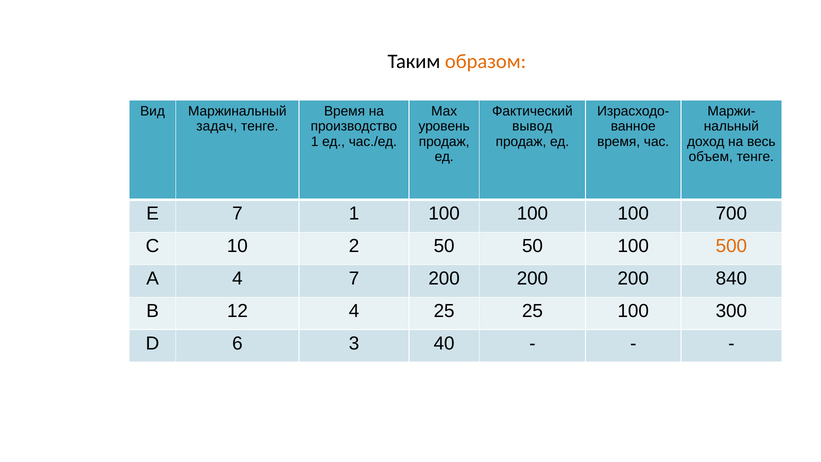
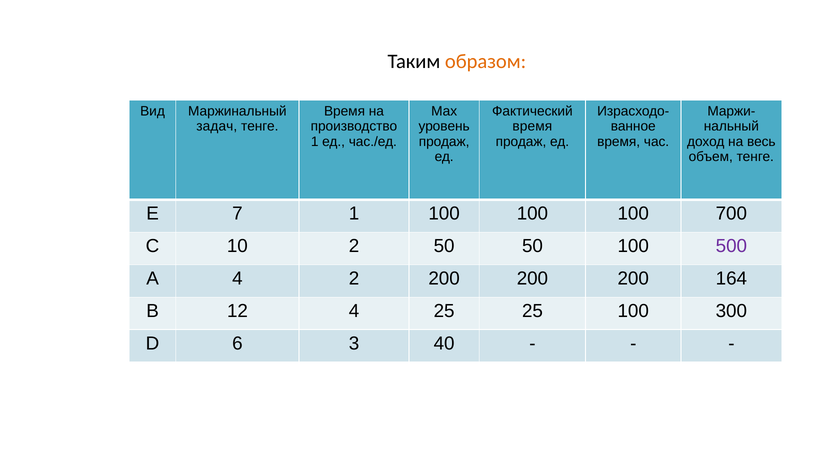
вывод: вывод -> время (532, 126)
500 colour: orange -> purple (731, 246)
4 7: 7 -> 2 (354, 279)
840: 840 -> 164 (731, 279)
